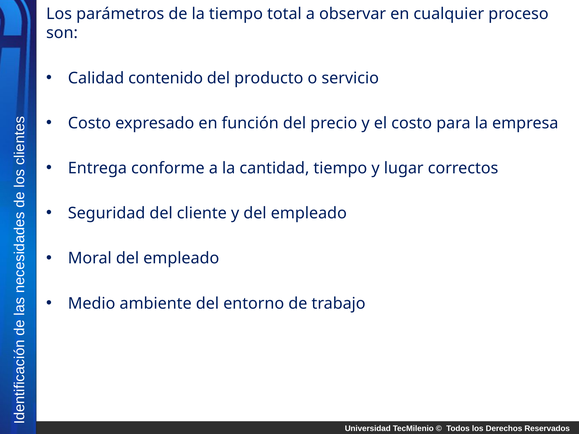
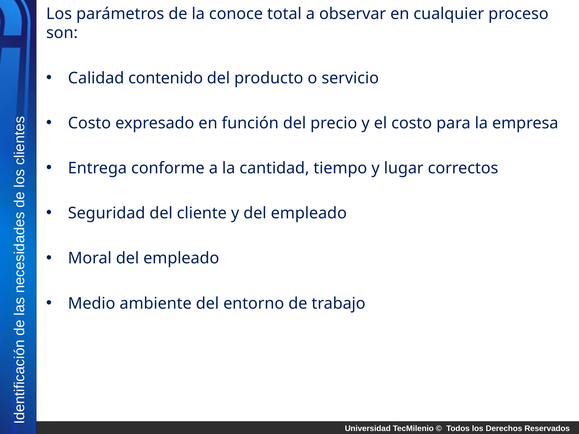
la tiempo: tiempo -> conoce (236, 14)
